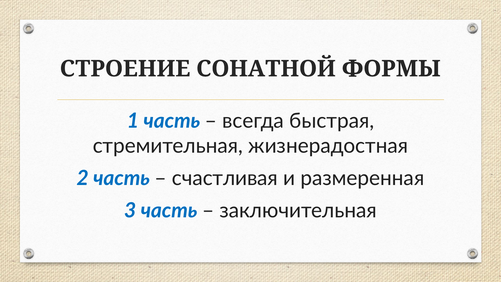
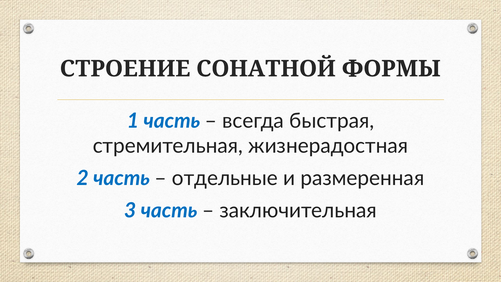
счастливая: счастливая -> отдельные (225, 178)
